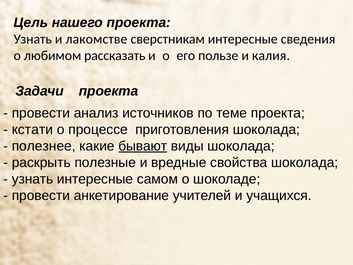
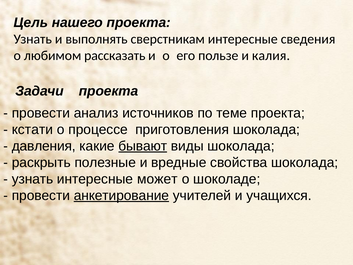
лакомстве: лакомстве -> выполнять (97, 39)
полезнее: полезнее -> давления (44, 146)
самом: самом -> может (157, 179)
анкетирование underline: none -> present (121, 195)
